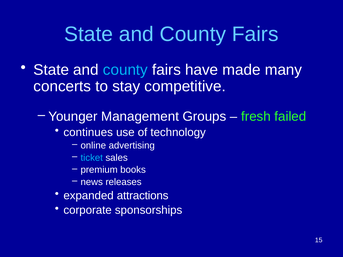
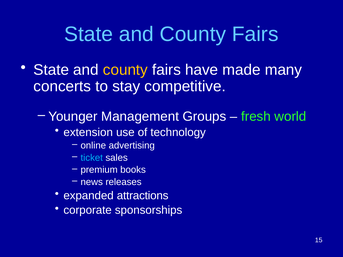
county colour: light blue -> yellow (125, 70)
failed: failed -> world (290, 117)
continues: continues -> extension (88, 132)
